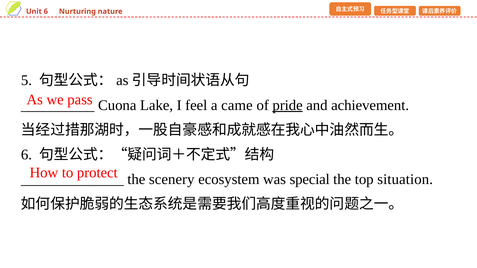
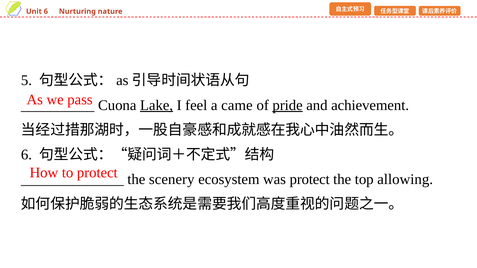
Lake underline: none -> present (157, 105)
was special: special -> protect (310, 179)
situation: situation -> allowing (405, 179)
